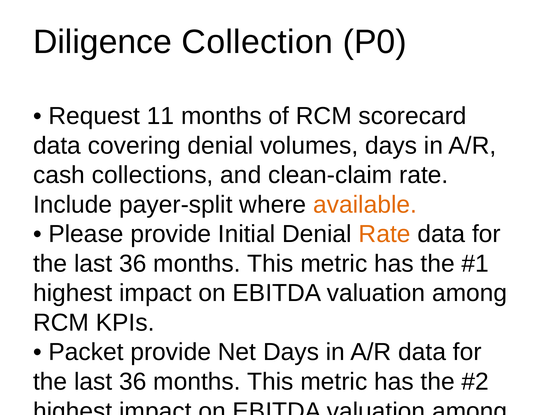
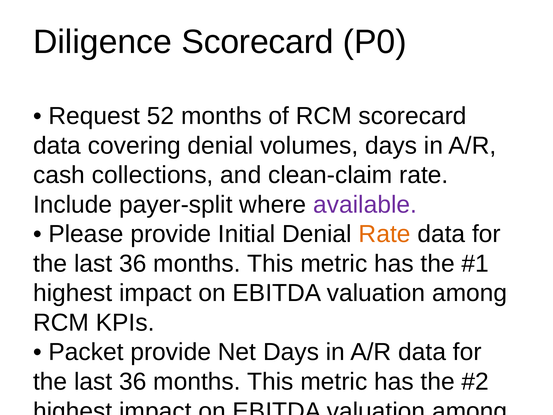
Diligence Collection: Collection -> Scorecard (258, 42)
11: 11 -> 52 (161, 116)
available colour: orange -> purple (365, 204)
